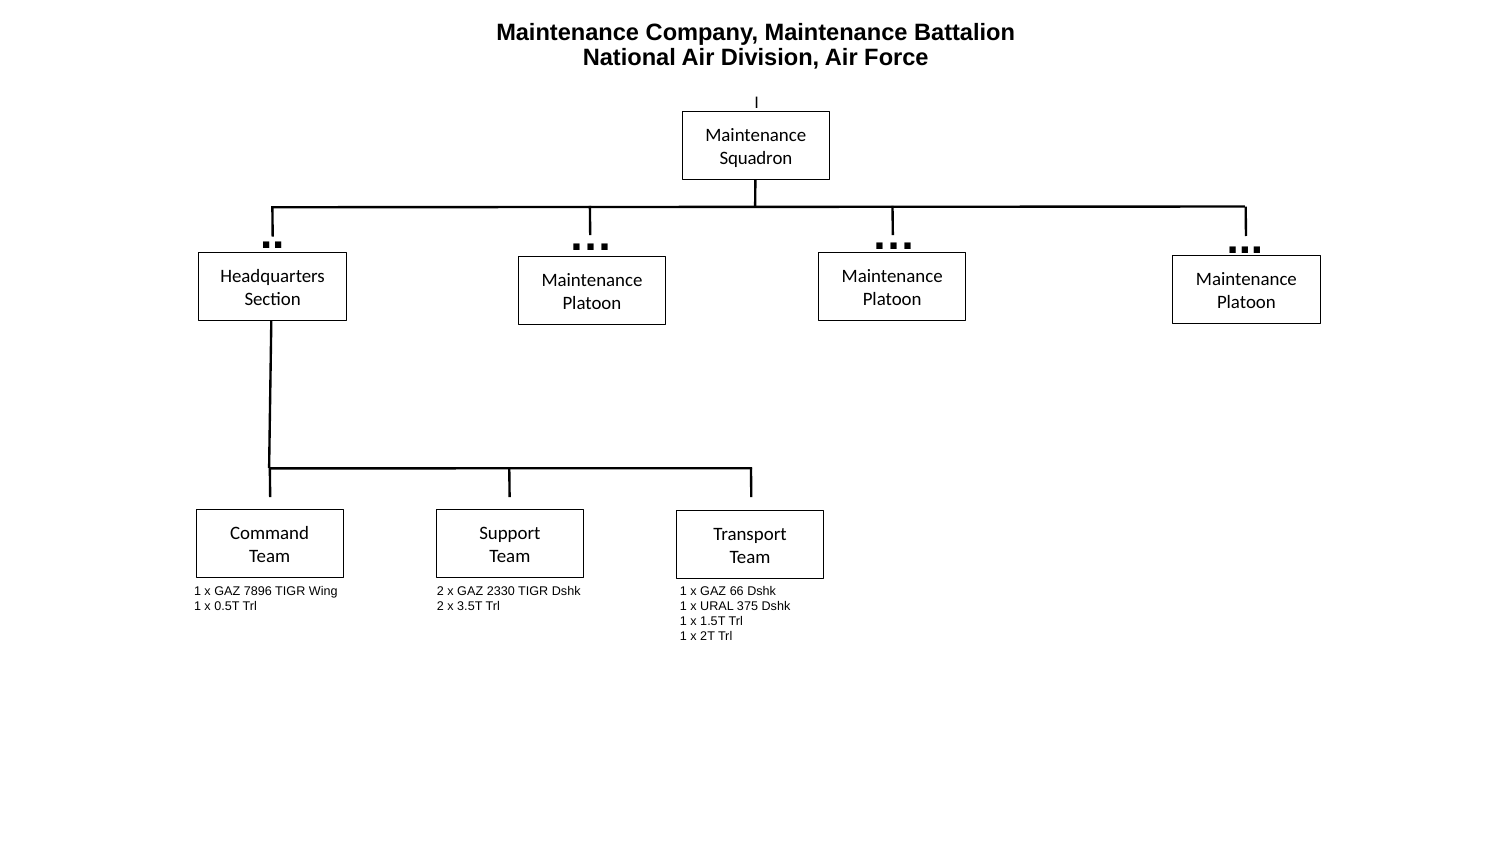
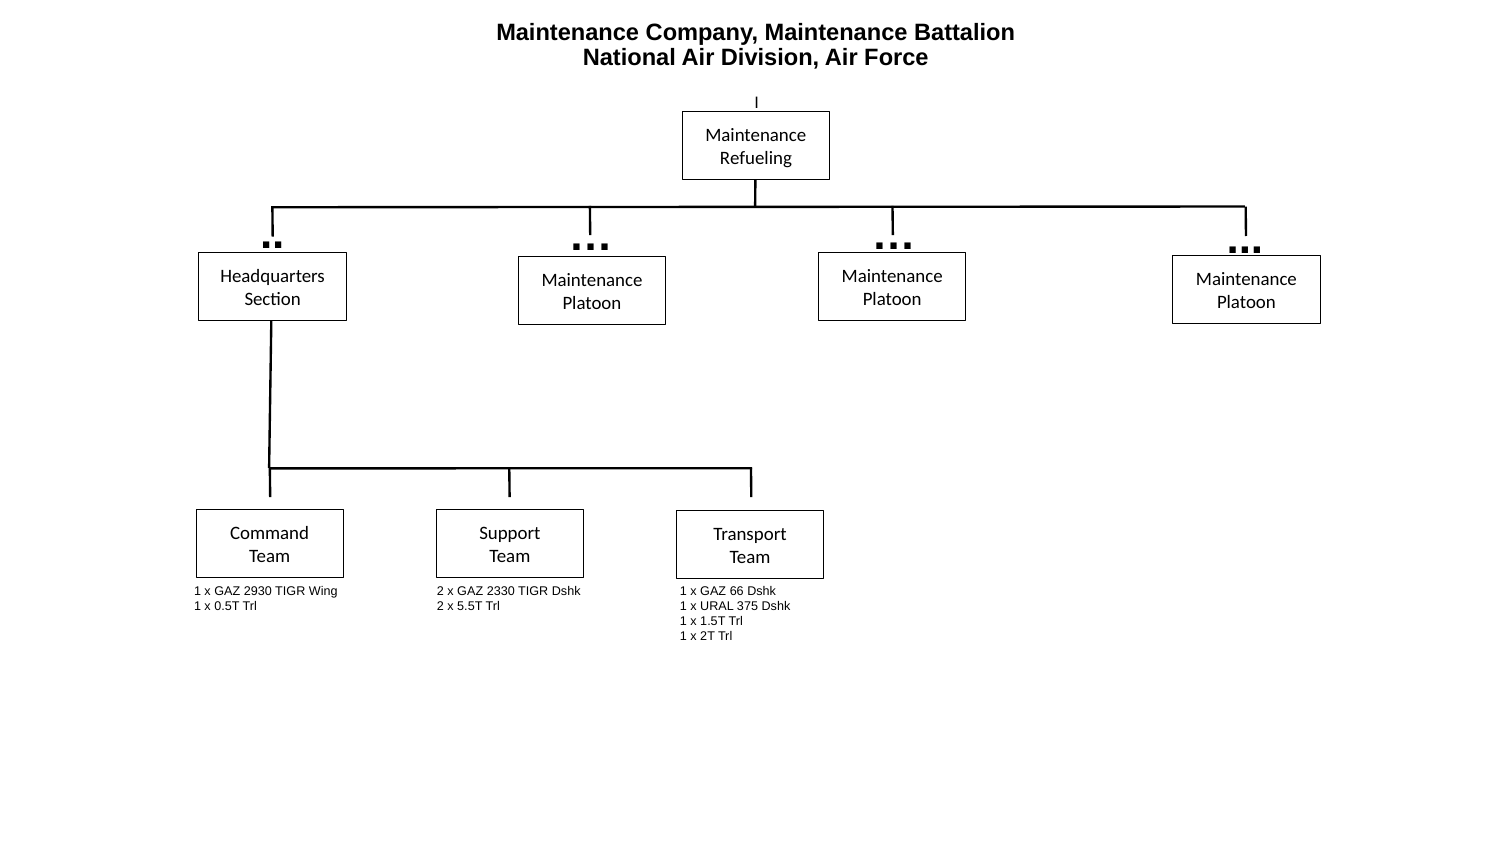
Squadron: Squadron -> Refueling (756, 158)
7896: 7896 -> 2930 (258, 591)
3.5T: 3.5T -> 5.5T (470, 606)
